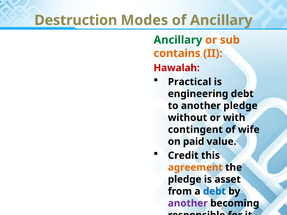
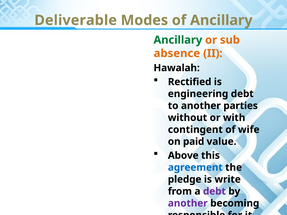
Destruction: Destruction -> Deliverable (76, 20)
contains: contains -> absence (177, 53)
Hawalah colour: red -> black (177, 68)
Practical: Practical -> Rectified (190, 82)
another pledge: pledge -> parties (241, 106)
Credit: Credit -> Above (183, 156)
agreement colour: orange -> blue (195, 168)
asset: asset -> write (228, 180)
debt colour: blue -> purple (214, 192)
